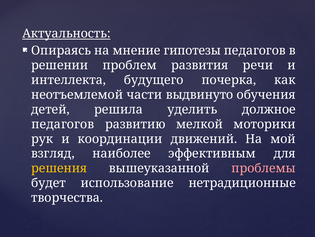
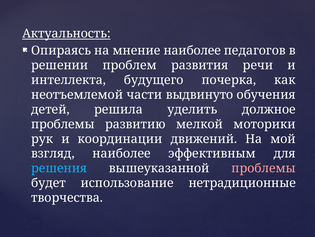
мнение гипотезы: гипотезы -> наиболее (192, 50)
педагогов: педагогов -> проблемы (63, 124)
решения colour: yellow -> light blue (59, 168)
